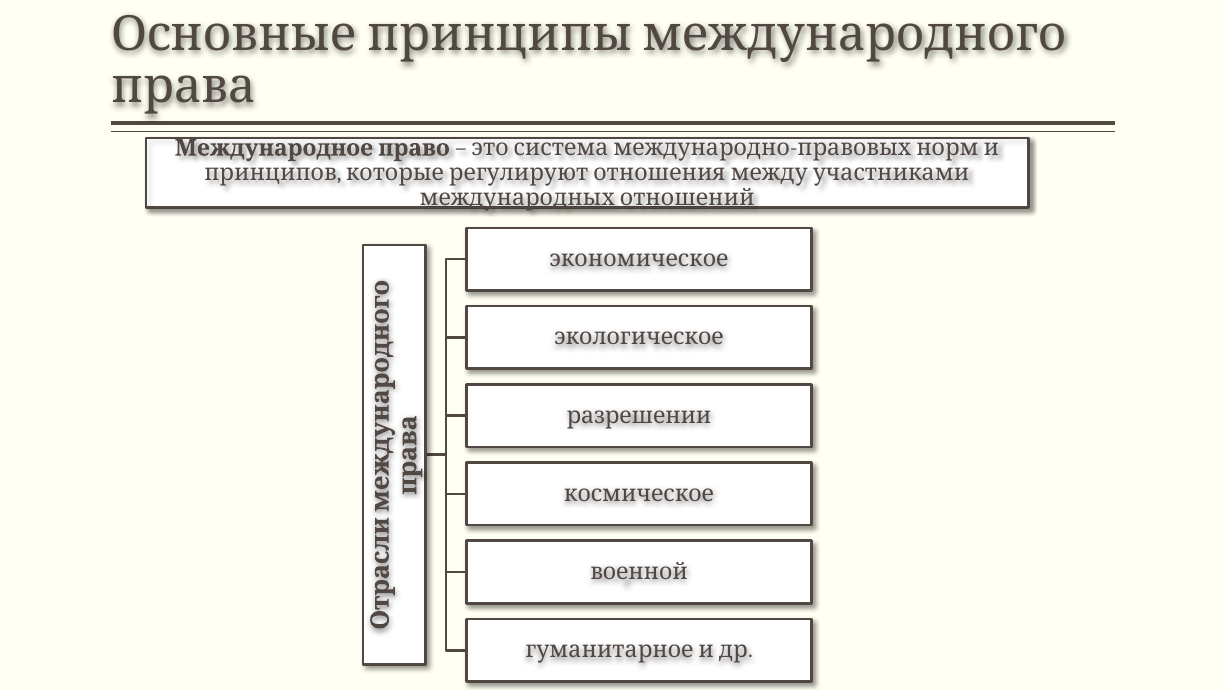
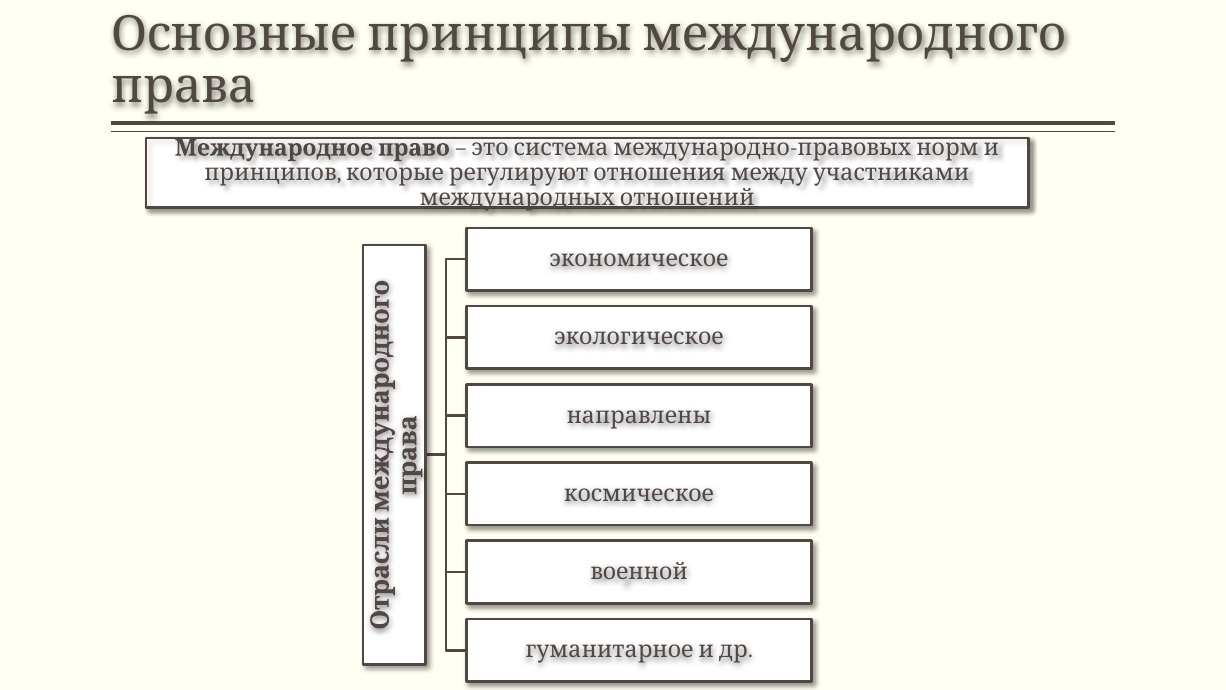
разрешении: разрешении -> направлены (639, 415)
